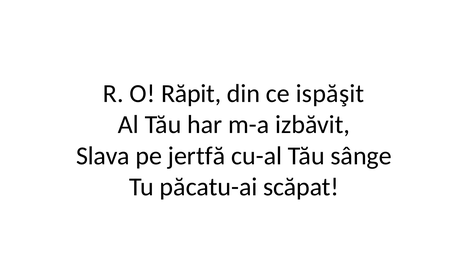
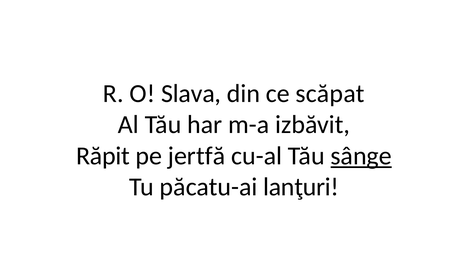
Răpit: Răpit -> Slava (191, 94)
ispăşit: ispăşit -> scăpat (330, 94)
Slava: Slava -> Răpit (103, 156)
sânge underline: none -> present (361, 156)
scăpat: scăpat -> lanţuri (301, 187)
